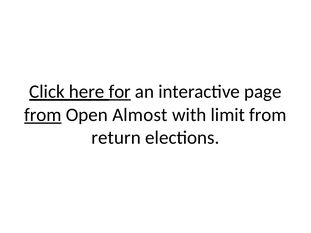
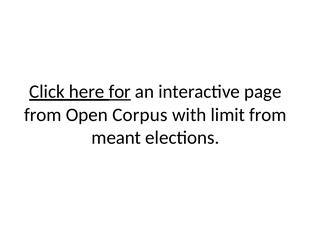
from underline: present -> none (43, 115)
Almost: Almost -> Corpus (140, 115)
return: return -> meant (116, 138)
